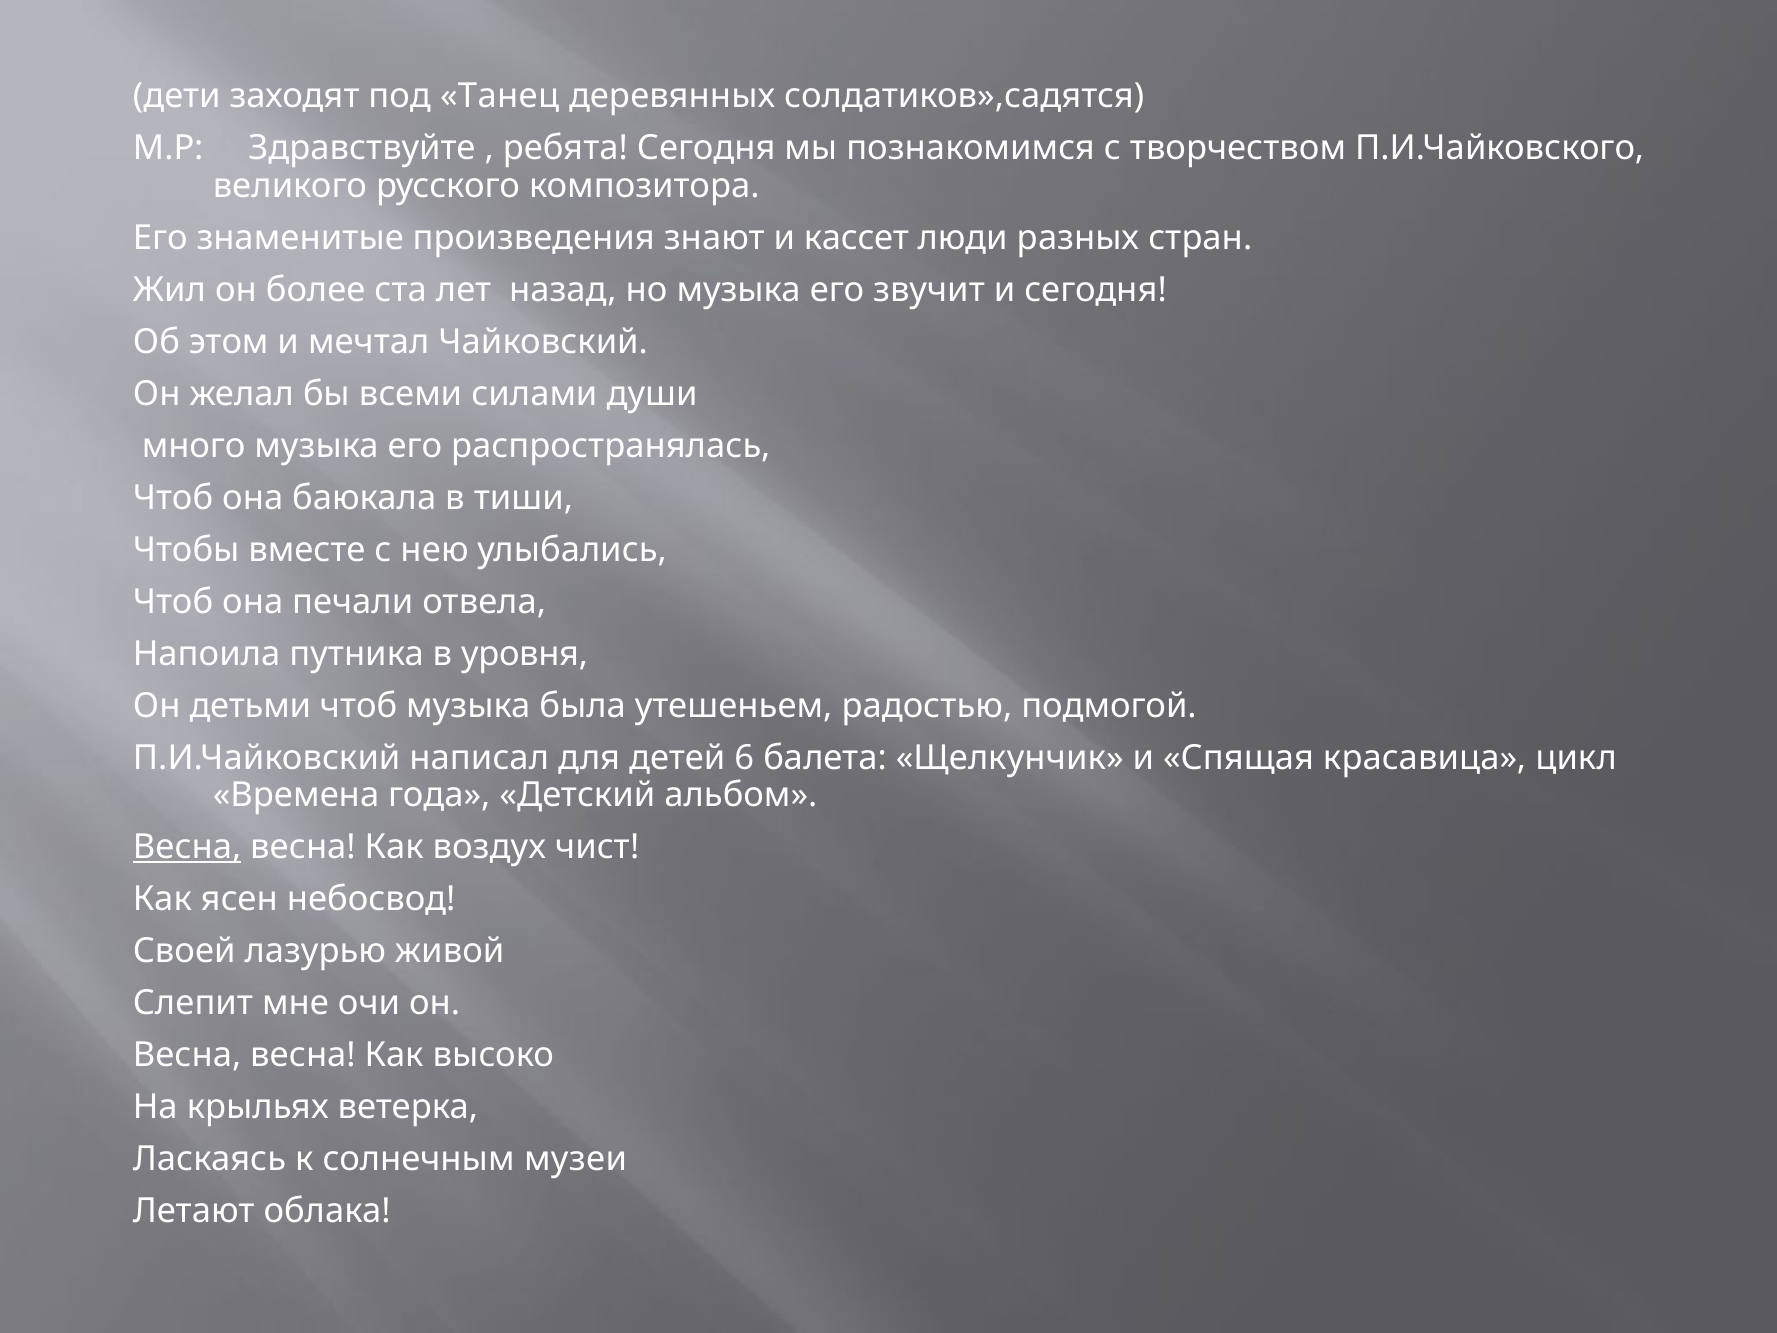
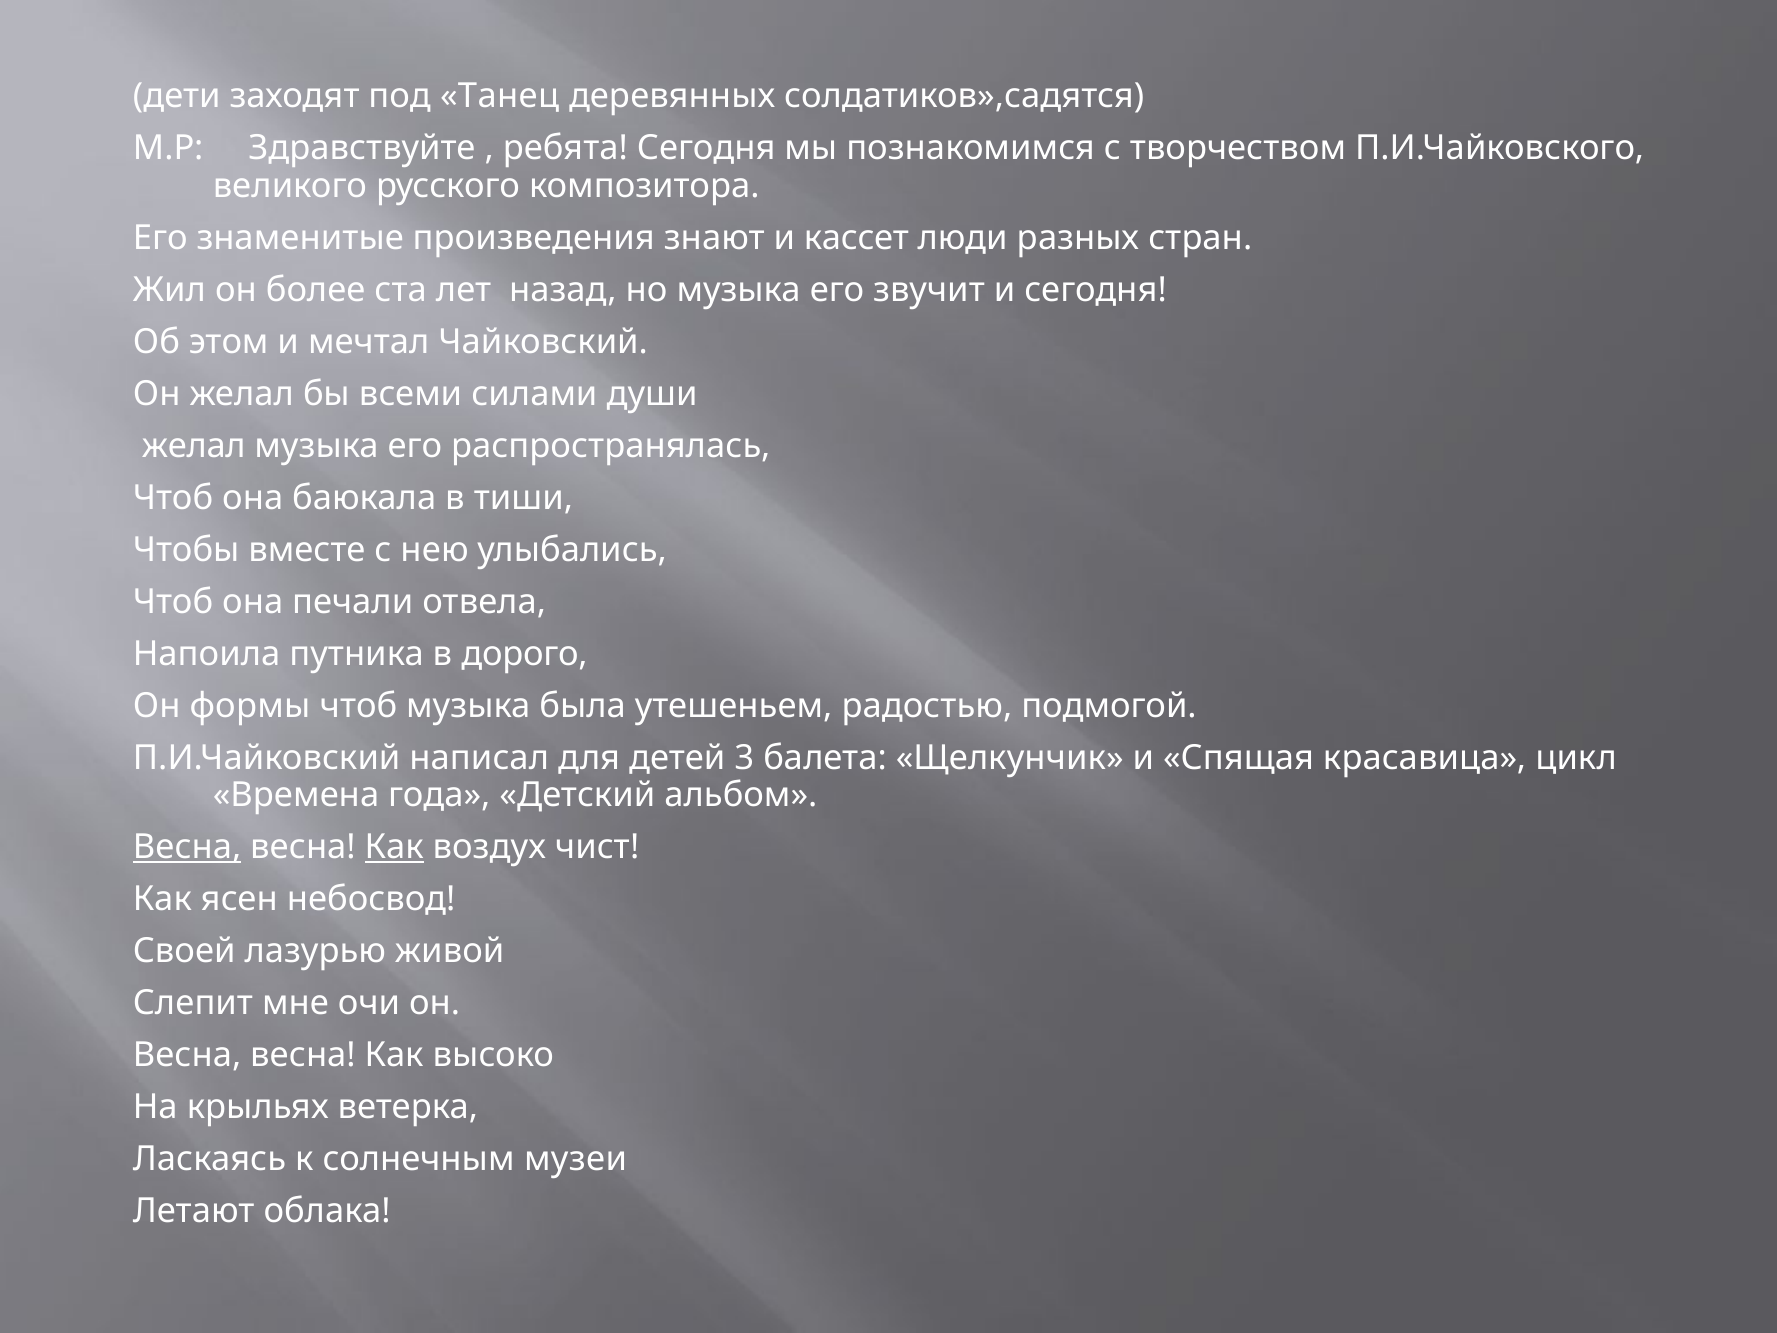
много: много -> желал (194, 446)
уровня: уровня -> дорого (525, 654)
детьми: детьми -> формы (250, 706)
6: 6 -> 3 (744, 758)
Как underline: none -> present (394, 847)
